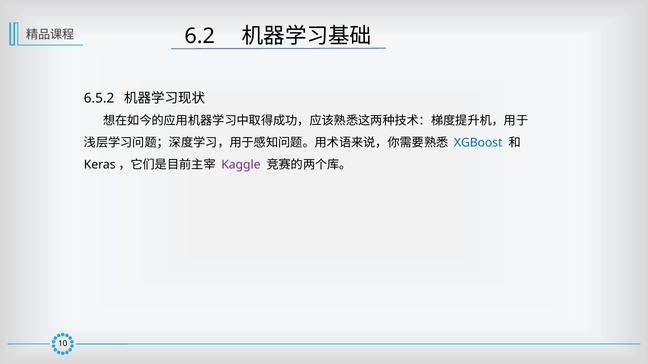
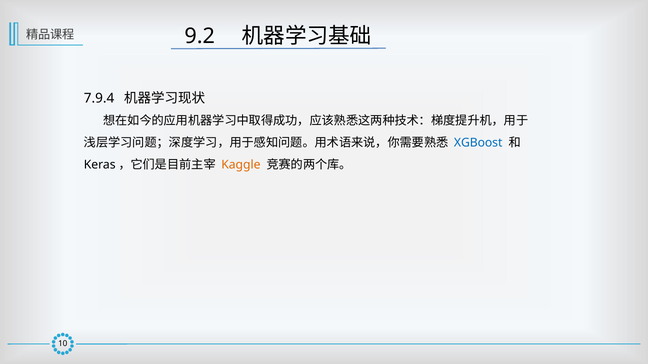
6.2: 6.2 -> 9.2 (200, 36)
6.5.2: 6.5.2 -> 7.9.4 (99, 98)
Kaggle colour: purple -> orange (241, 165)
